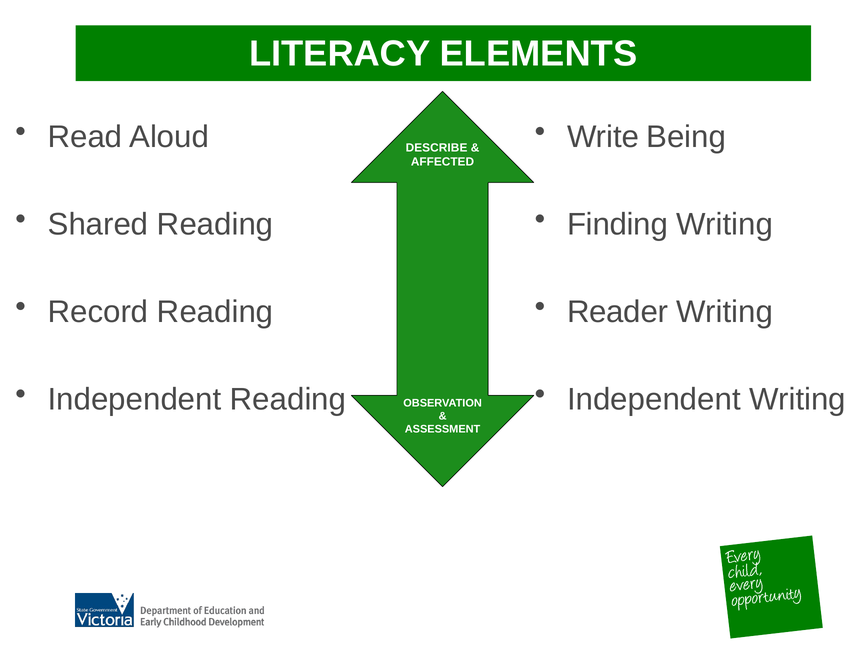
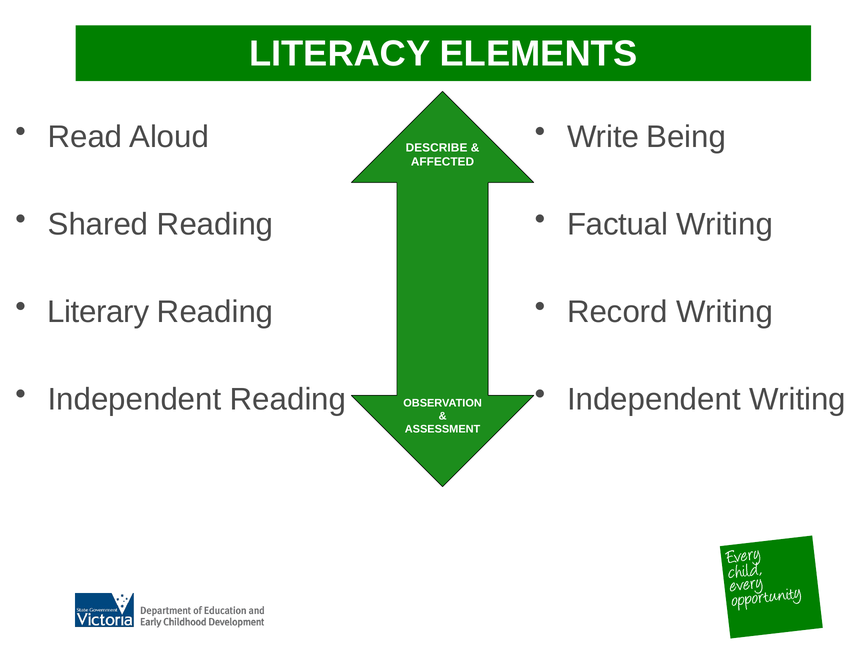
Finding: Finding -> Factual (618, 224)
Record: Record -> Literary (98, 312)
Reader: Reader -> Record (617, 312)
